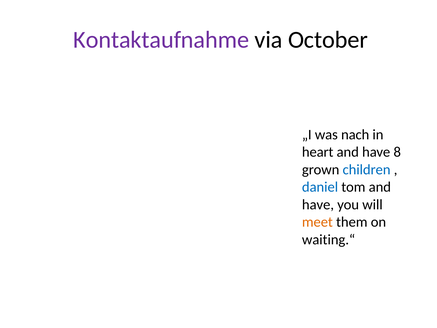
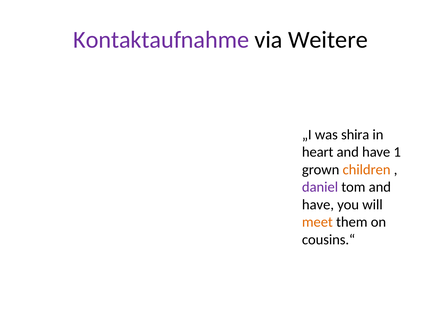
October: October -> Weitere (328, 40)
nach: nach -> shira (355, 134)
8: 8 -> 1 (397, 152)
children colour: blue -> orange (367, 169)
daniel colour: blue -> purple (320, 187)
waiting.“: waiting.“ -> cousins.“ (329, 239)
